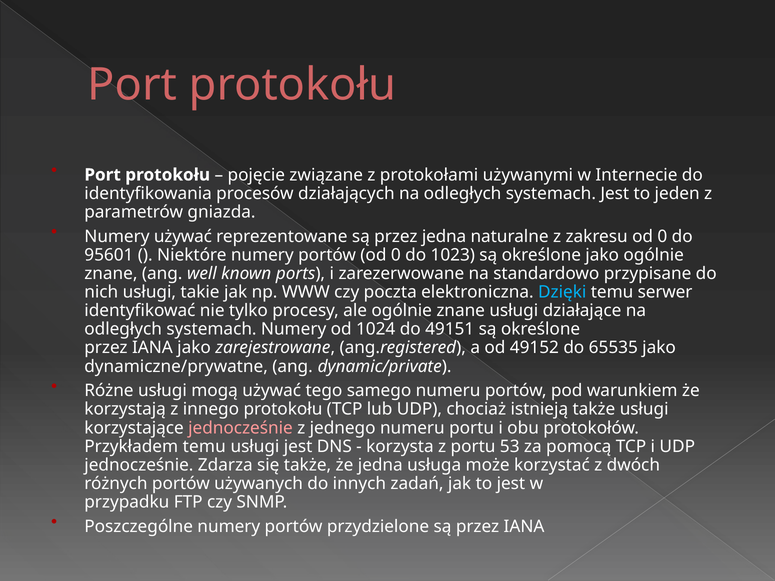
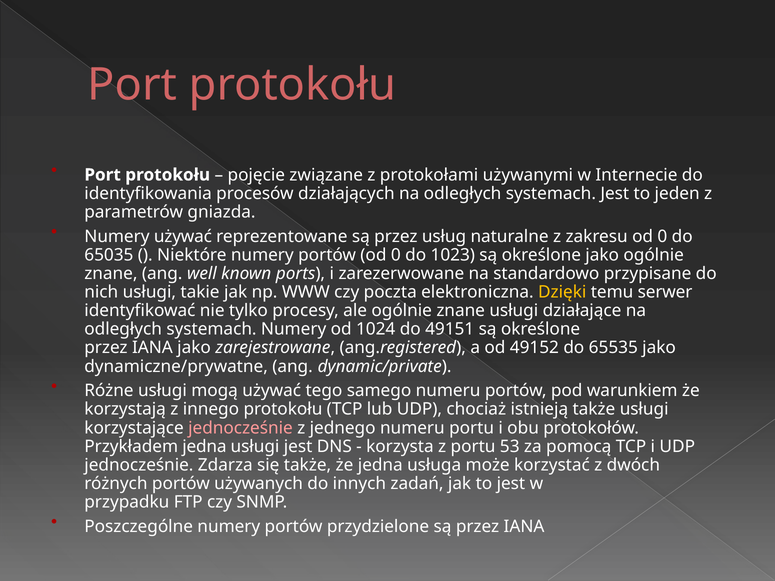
przez jedna: jedna -> usług (444, 236)
95601: 95601 -> 65035 (109, 255)
Dzięki colour: light blue -> yellow (562, 292)
Przykładem temu: temu -> jedna (204, 447)
